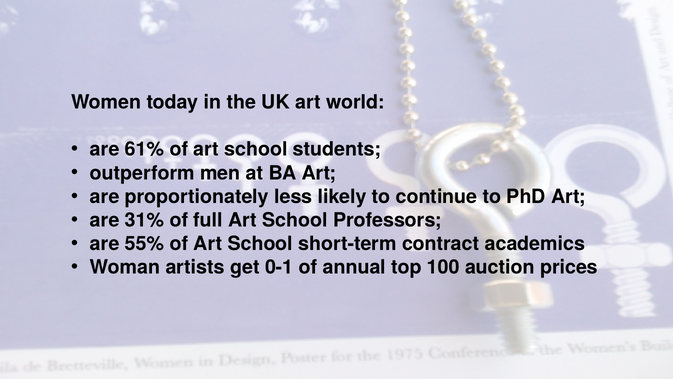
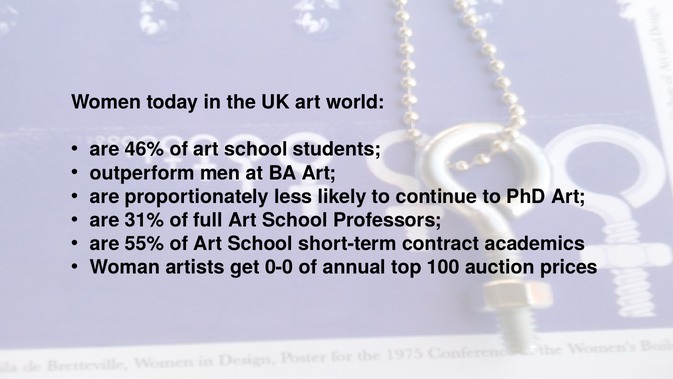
61%: 61% -> 46% (145, 149)
0-1: 0-1 -> 0-0 (279, 267)
